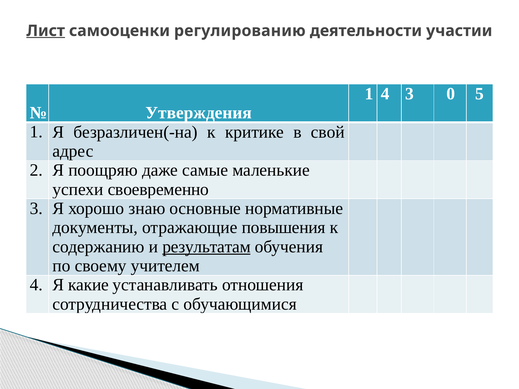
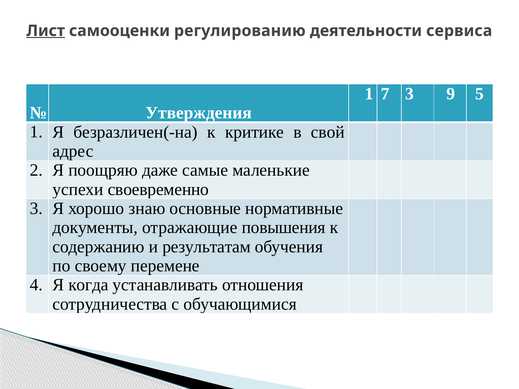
участии: участии -> сервиса (459, 31)
1 4: 4 -> 7 (385, 94)
0: 0 -> 9 (451, 94)
результатам underline: present -> none (206, 247)
учителем: учителем -> перемене (165, 266)
какие: какие -> когда (88, 285)
